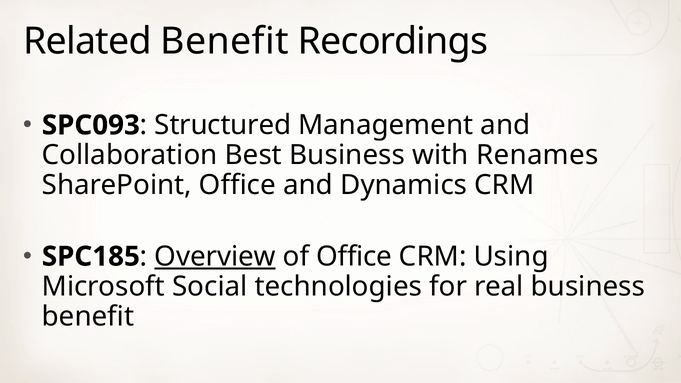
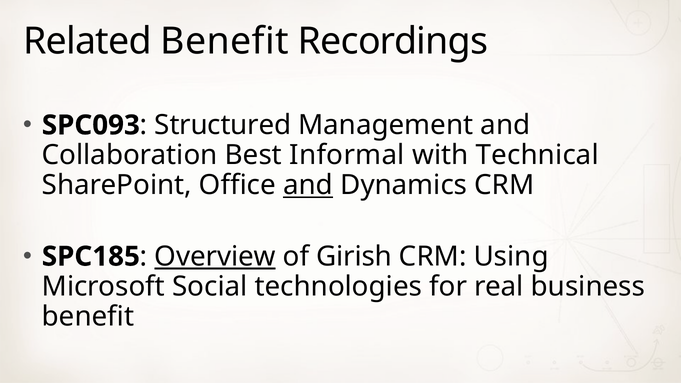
Best Business: Business -> Informal (347, 155)
Renames: Renames -> Technical (537, 155)
and underline: none -> present (308, 185)
of Office: Office -> Girish (354, 256)
